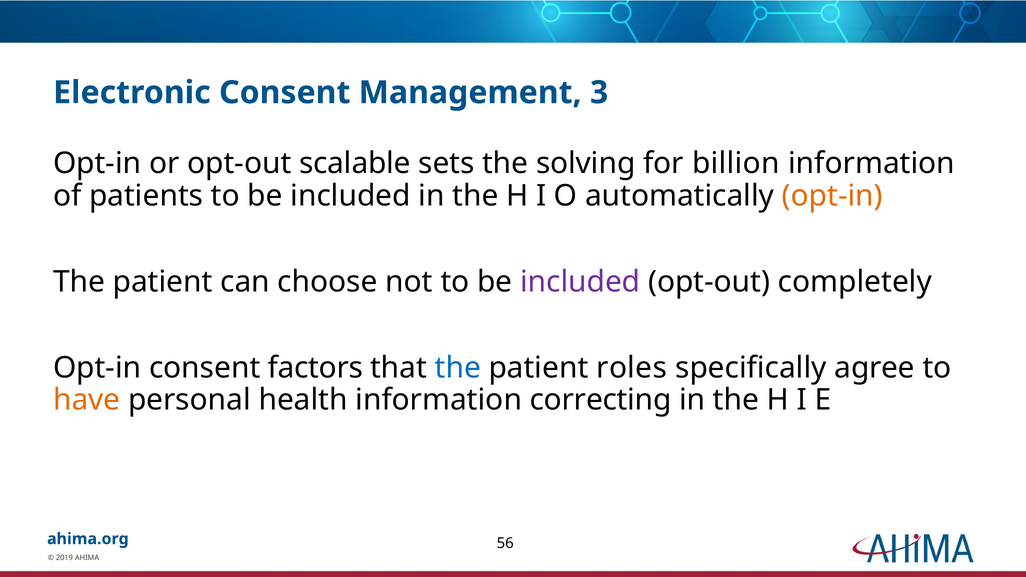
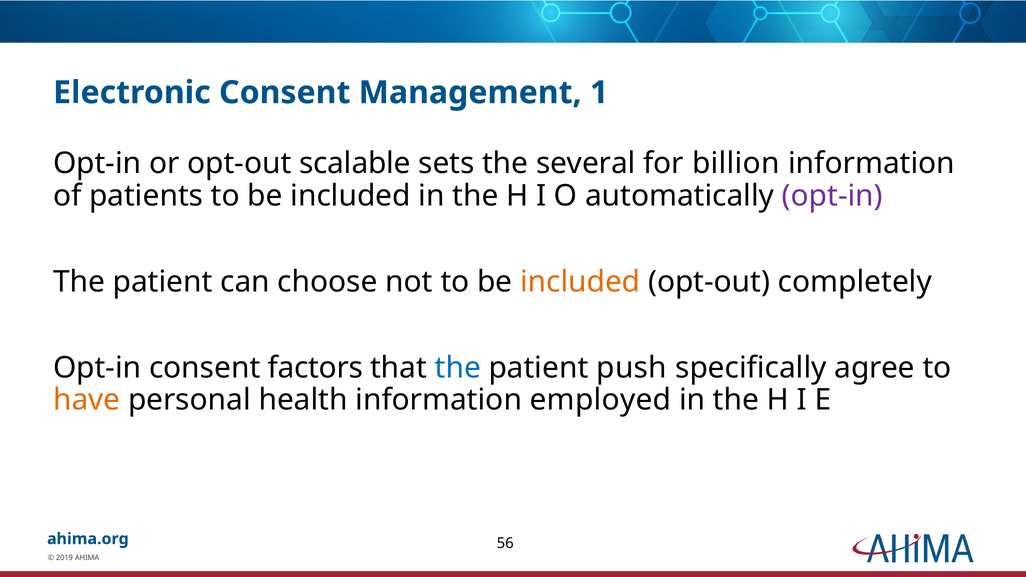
3: 3 -> 1 (599, 93)
solving: solving -> several (586, 163)
opt-in colour: orange -> purple (832, 196)
included colour: purple -> orange (580, 282)
roles: roles -> push (632, 368)
correcting: correcting -> employed (600, 400)
